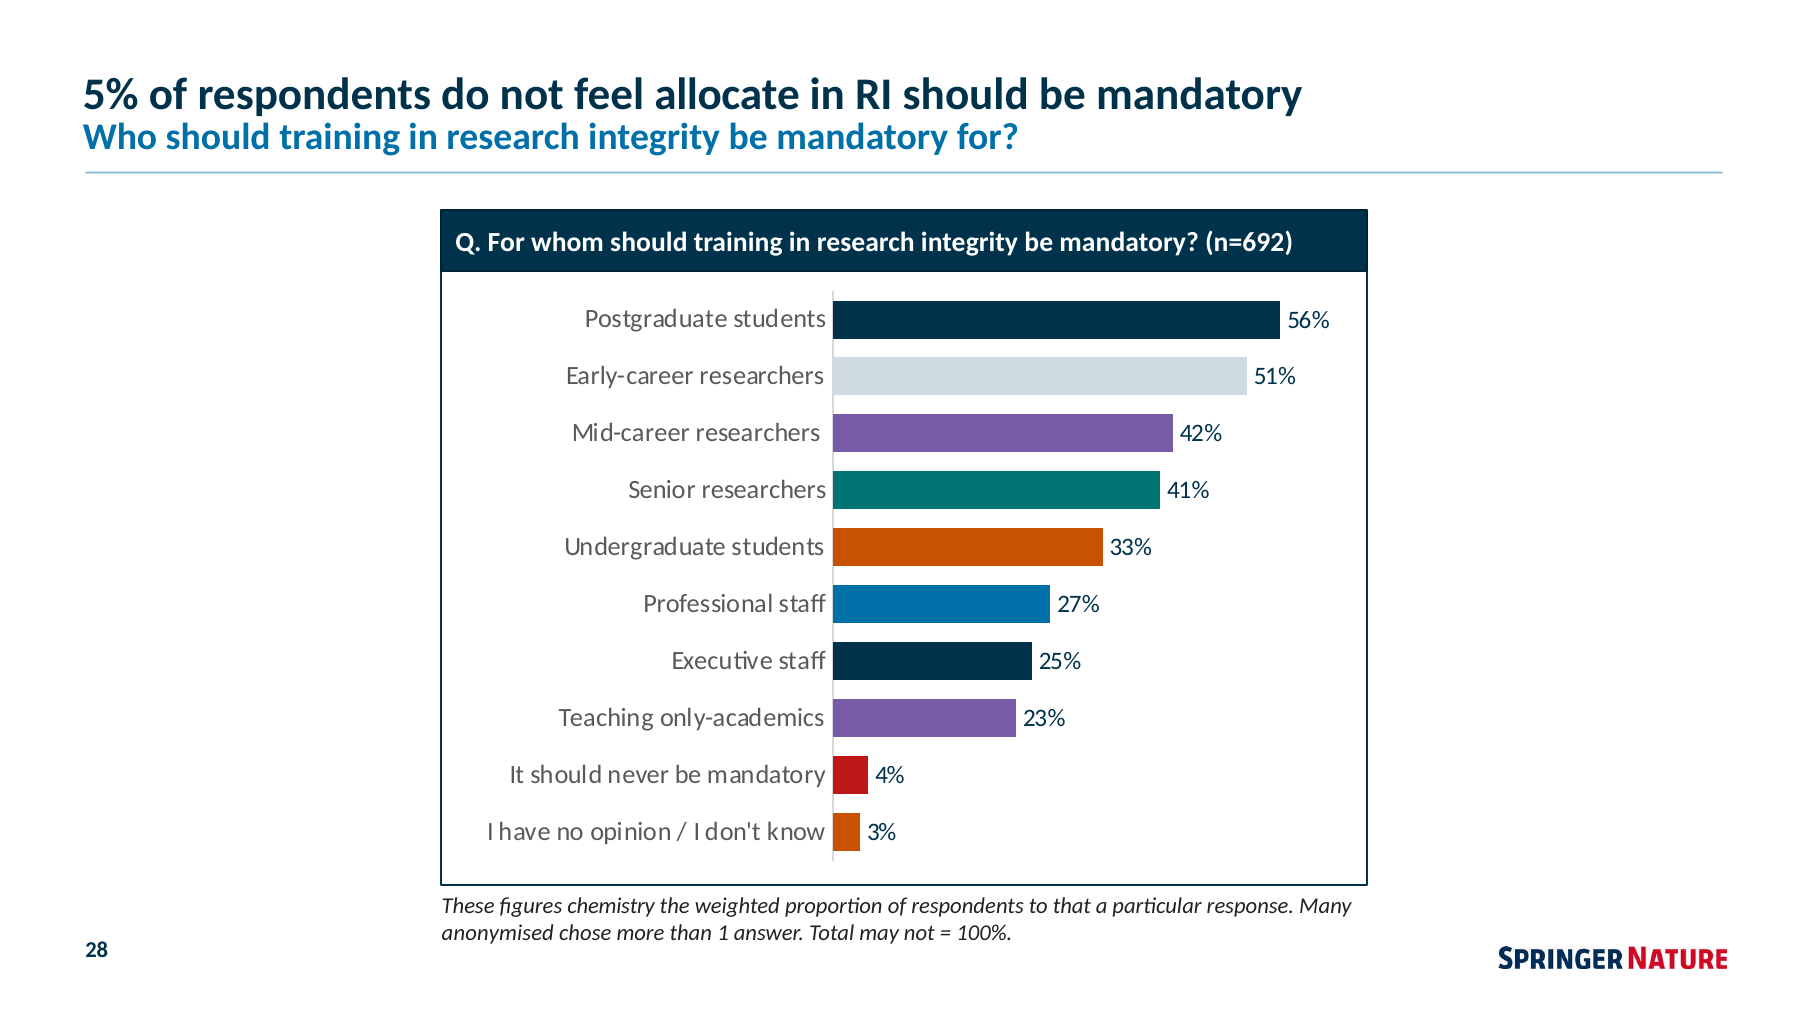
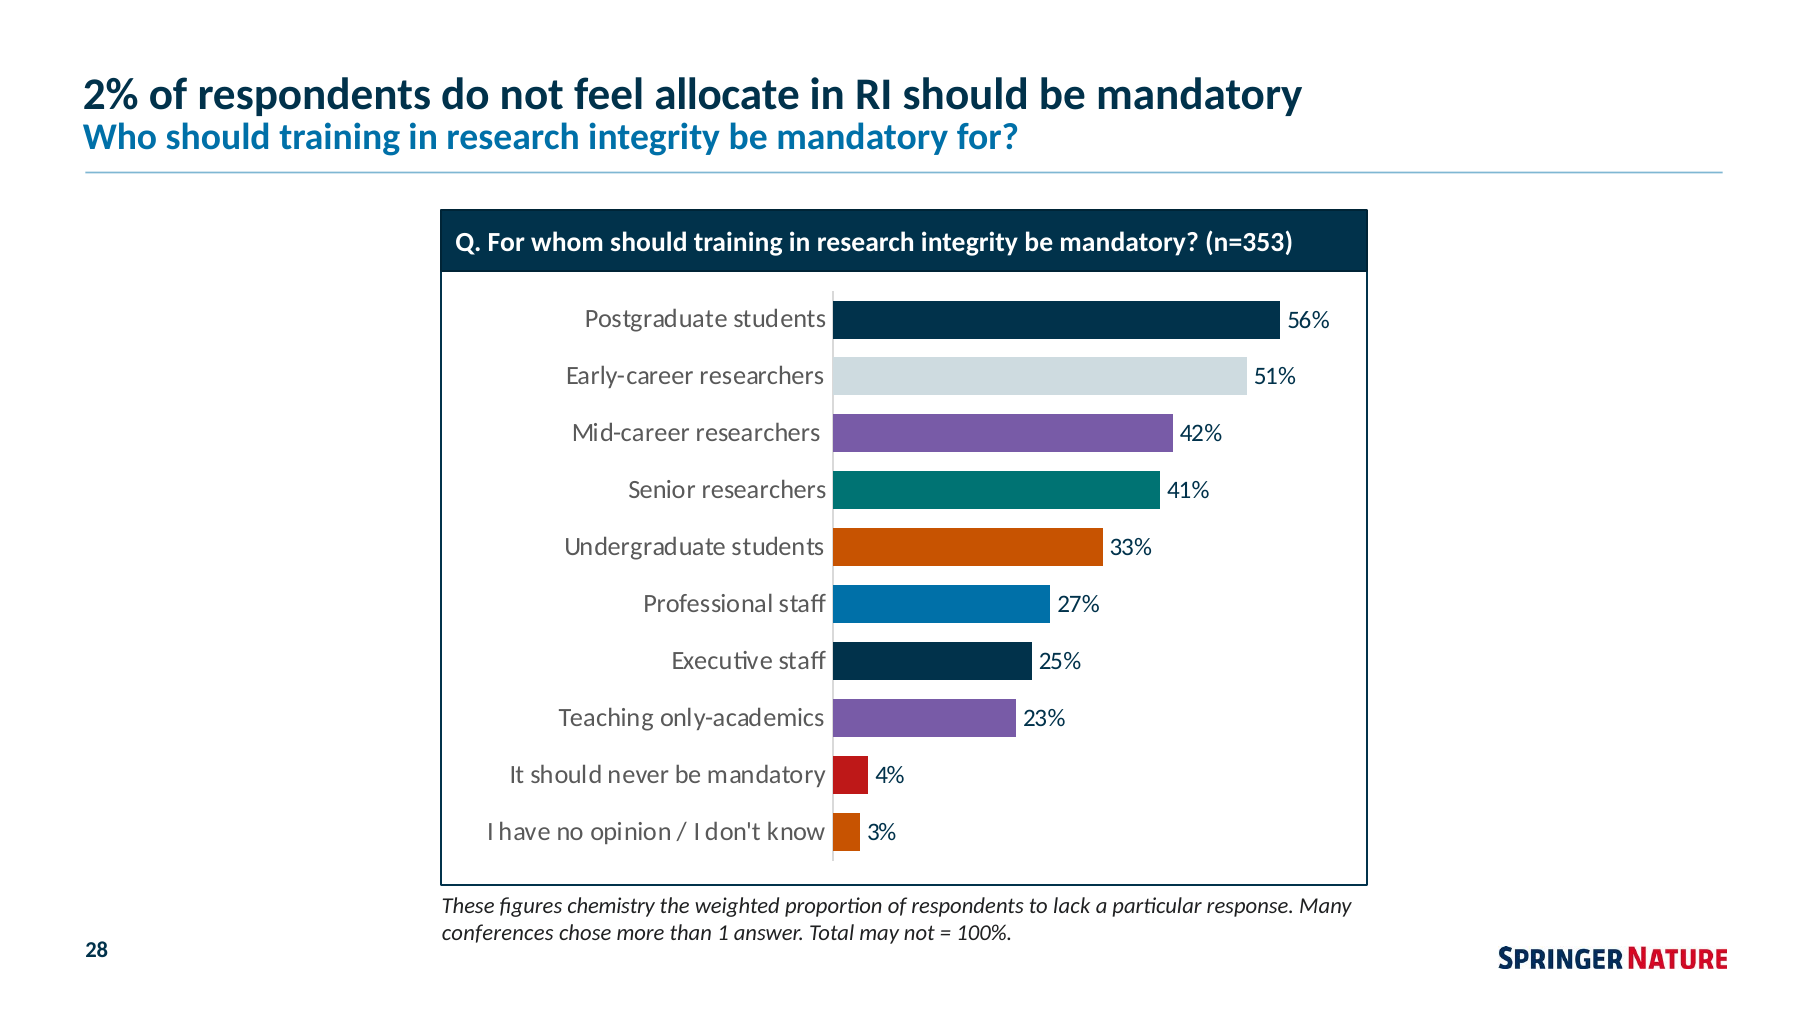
5%: 5% -> 2% (111, 95)
n=692: n=692 -> n=353 (1249, 243)
that: that -> lack (1072, 906)
anonymised: anonymised -> conferences (498, 933)
